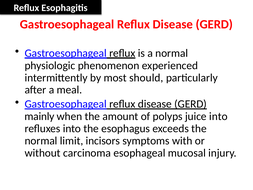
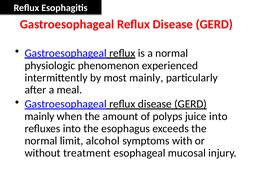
most should: should -> mainly (146, 78)
incisors: incisors -> alcohol (103, 141)
carcinoma: carcinoma -> treatment (87, 153)
